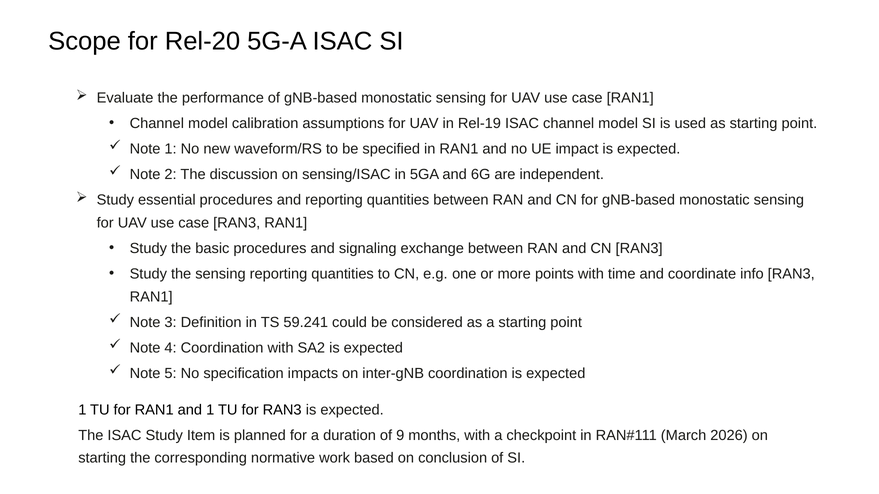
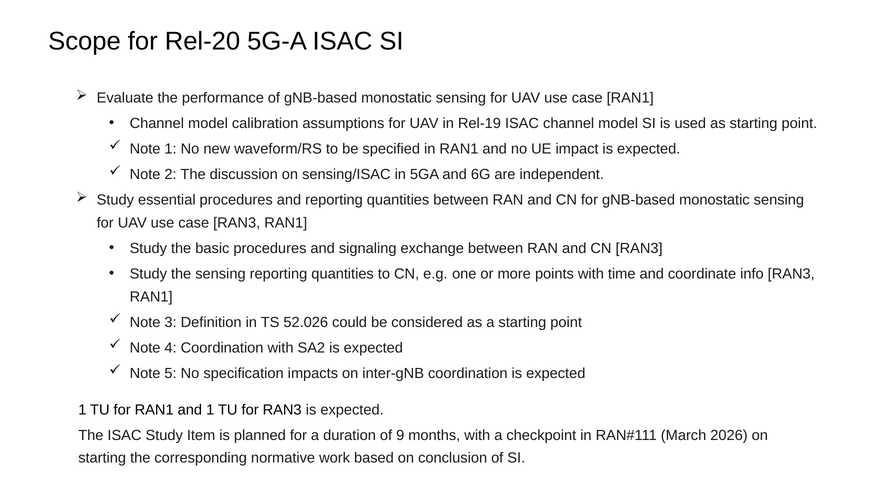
59.241: 59.241 -> 52.026 (306, 323)
